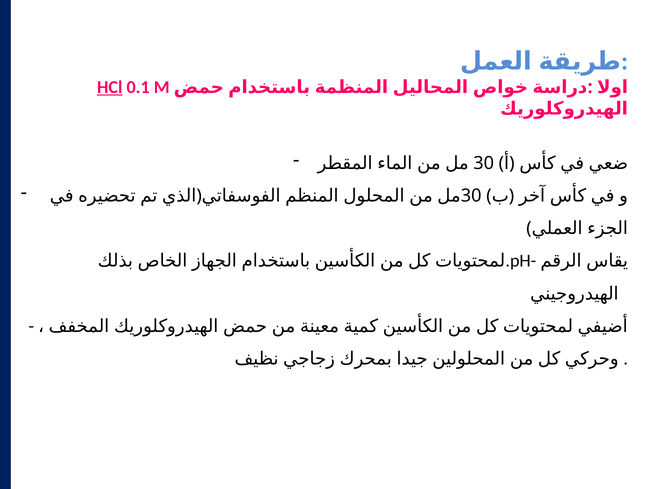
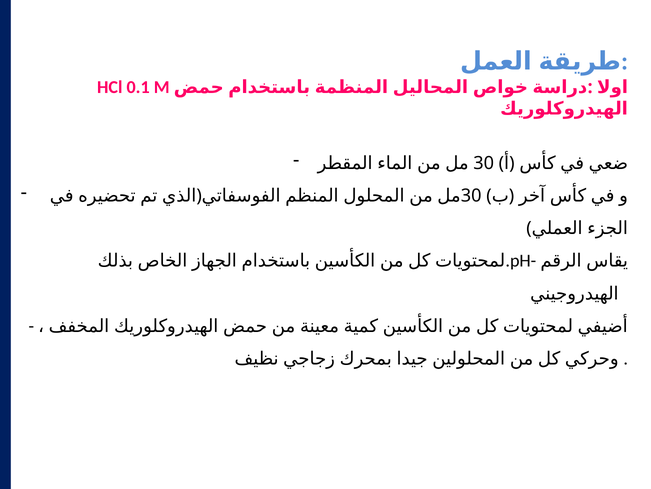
HCl underline: present -> none (110, 87)
